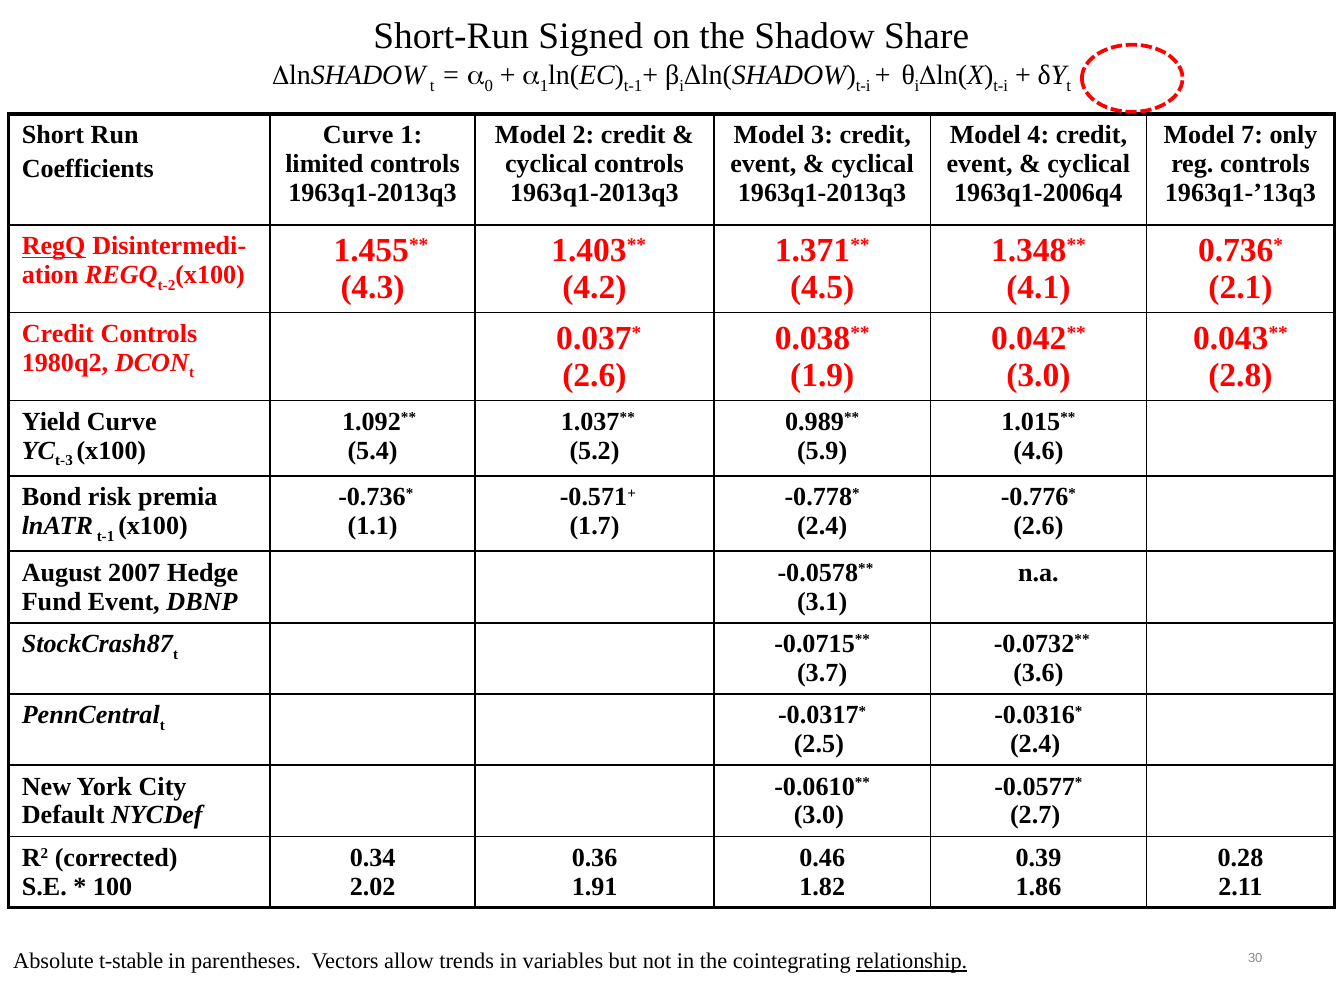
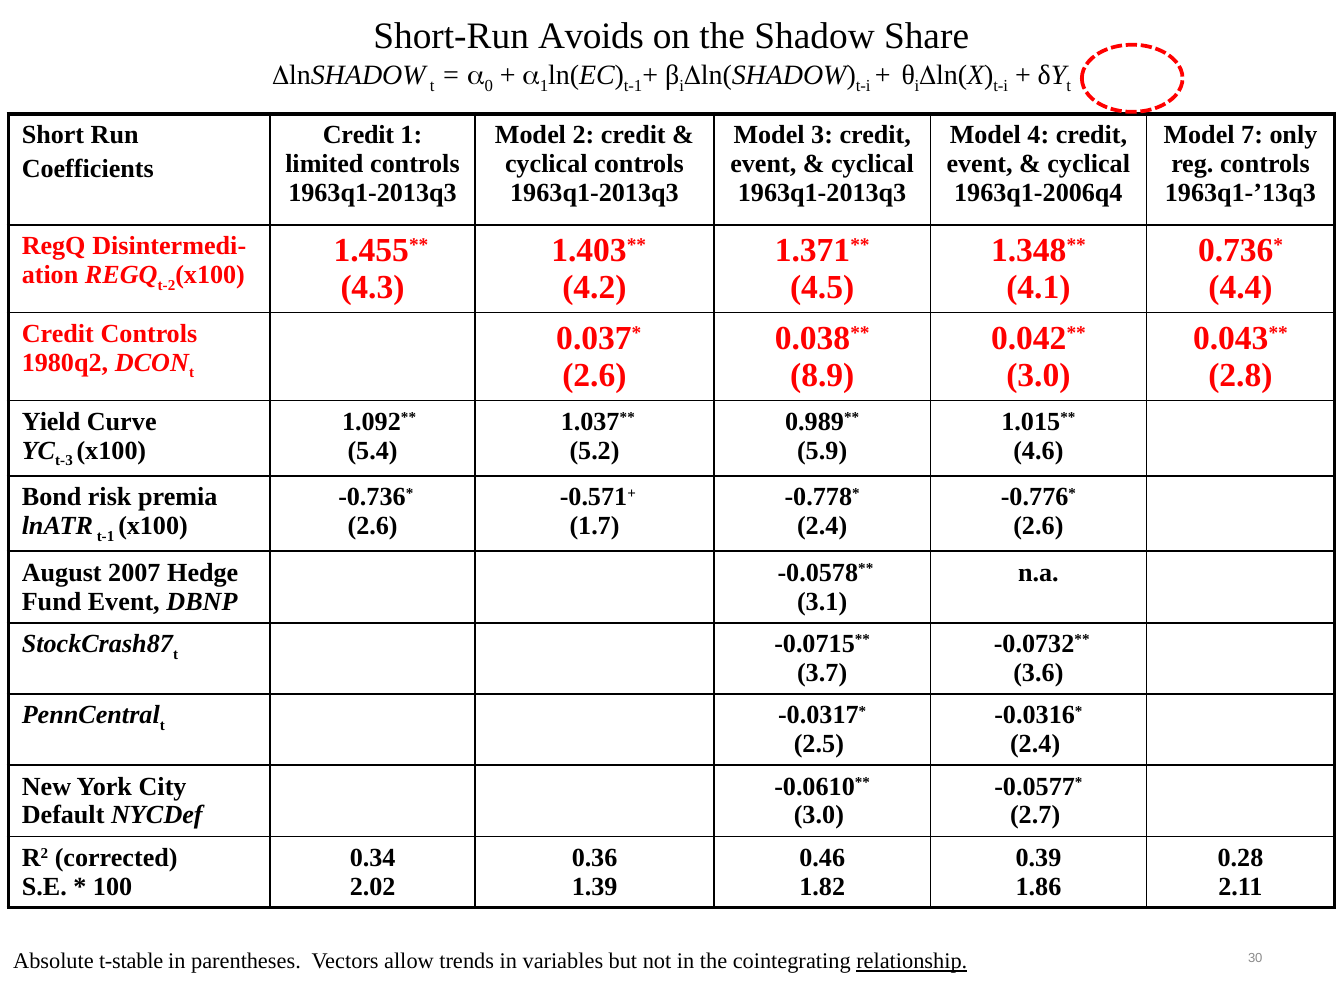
Signed: Signed -> Avoids (591, 36)
Curve: Curve -> Credit (358, 135)
RegQ underline: present -> none (54, 246)
2.1: 2.1 -> 4.4 (1241, 288)
1.9: 1.9 -> 8.9 (822, 375)
1.1: 1.1 -> 2.6 (373, 526)
1.91: 1.91 -> 1.39 (595, 887)
